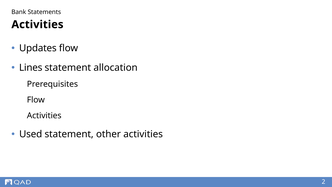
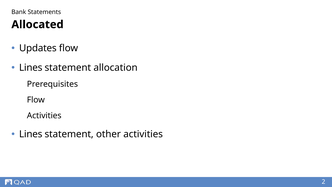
Activities: Activities -> Allocated (37, 24)
Used: Used -> Lines (31, 134)
